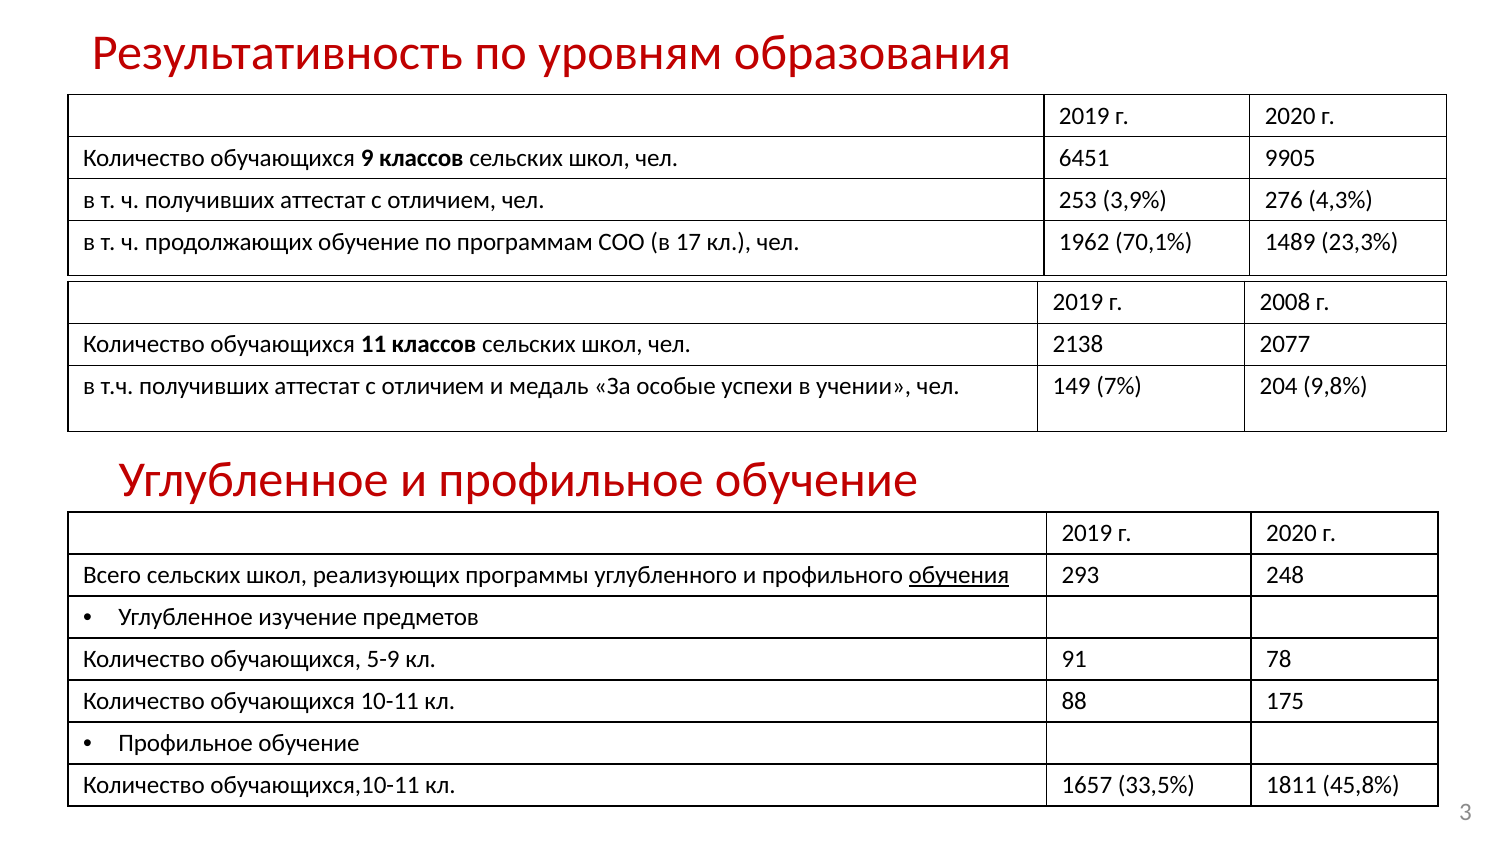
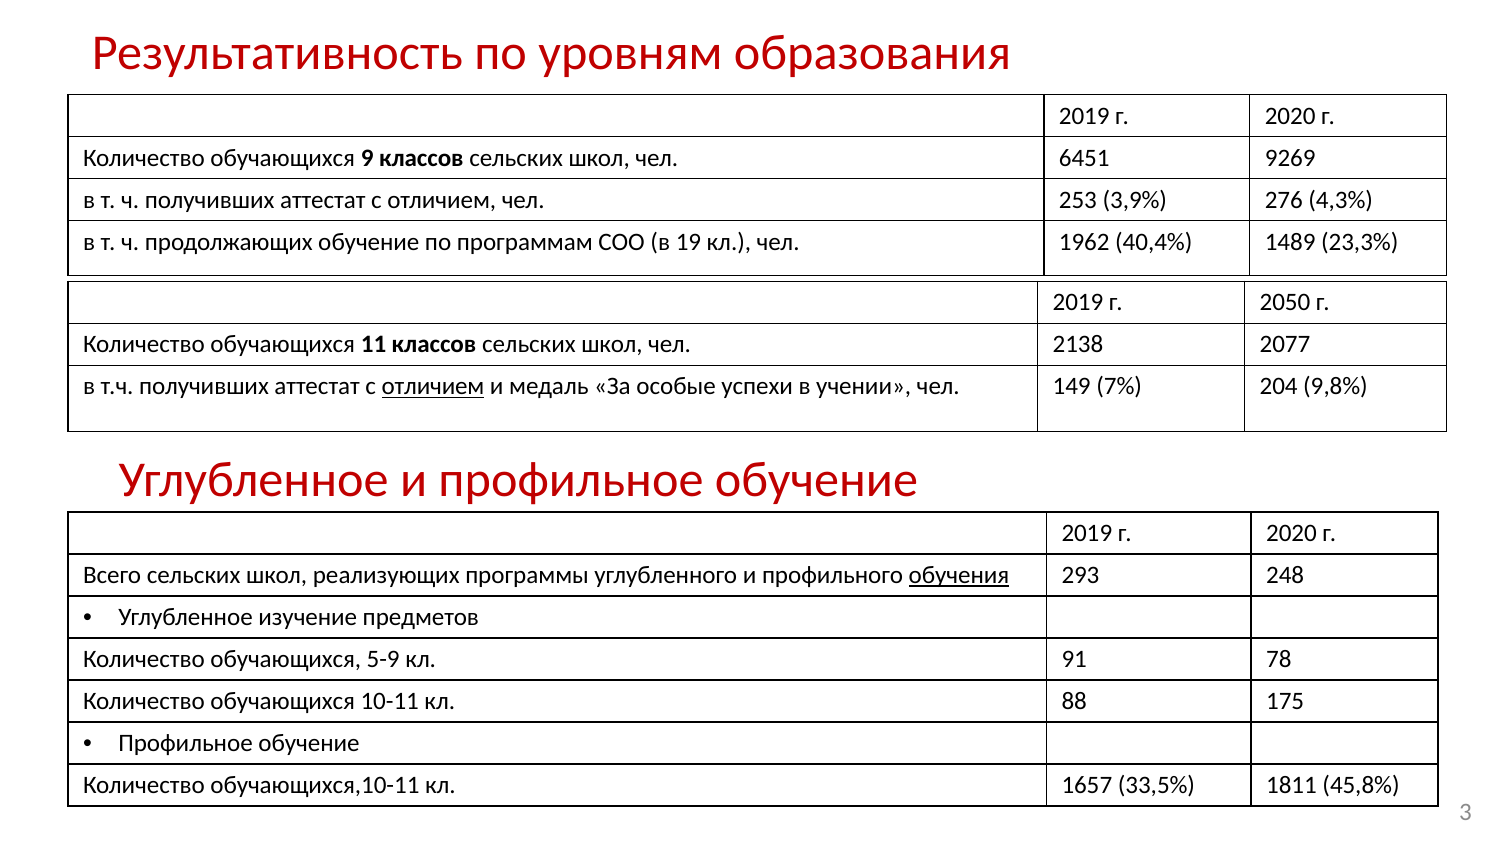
9905: 9905 -> 9269 (1290, 158)
17: 17 -> 19 (688, 242)
70,1%: 70,1% -> 40,4% (1154, 242)
2008: 2008 -> 2050 (1285, 303)
отличием underline: none -> present (433, 387)
